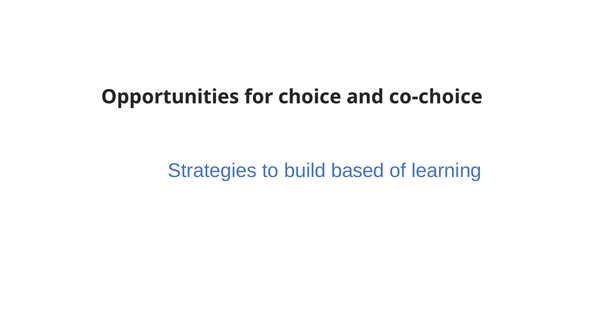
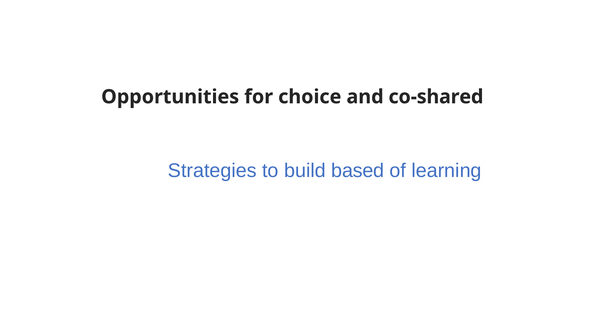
co-choice: co-choice -> co-shared (436, 97)
